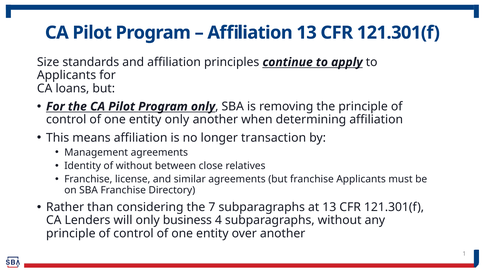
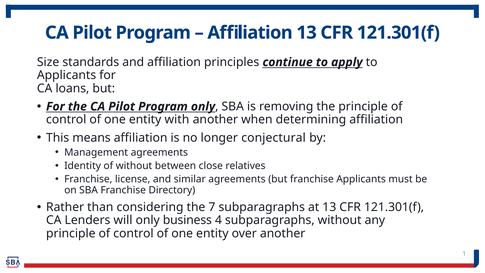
entity only: only -> with (177, 120)
transaction: transaction -> conjectural (274, 138)
